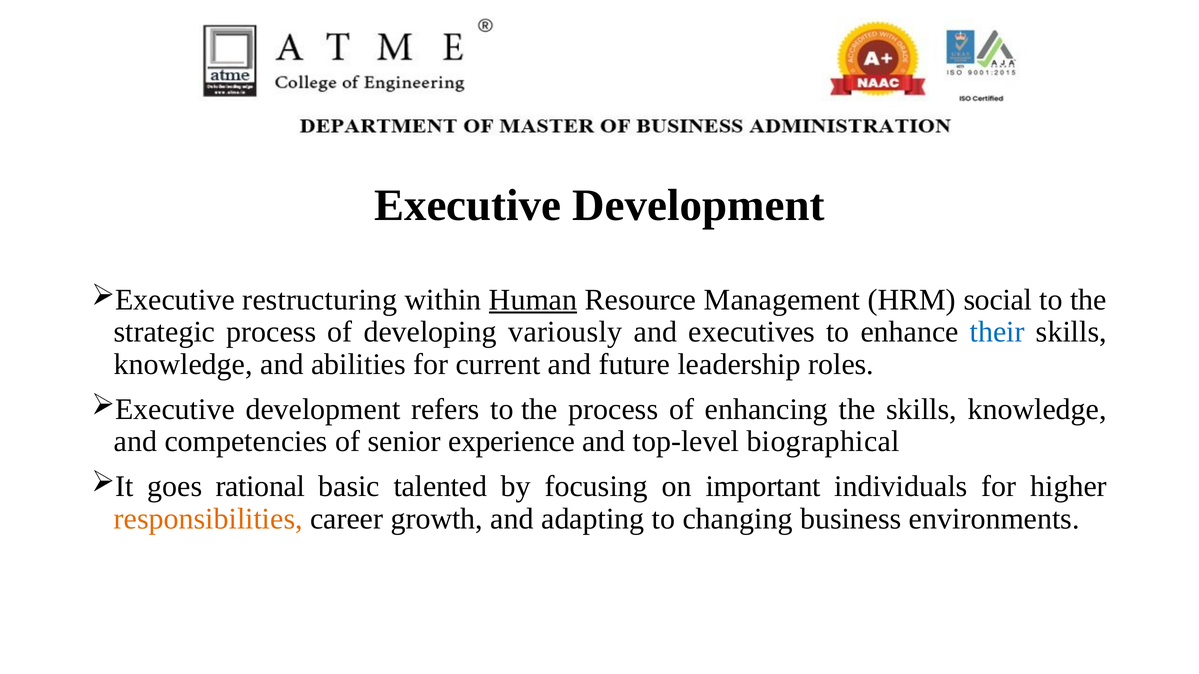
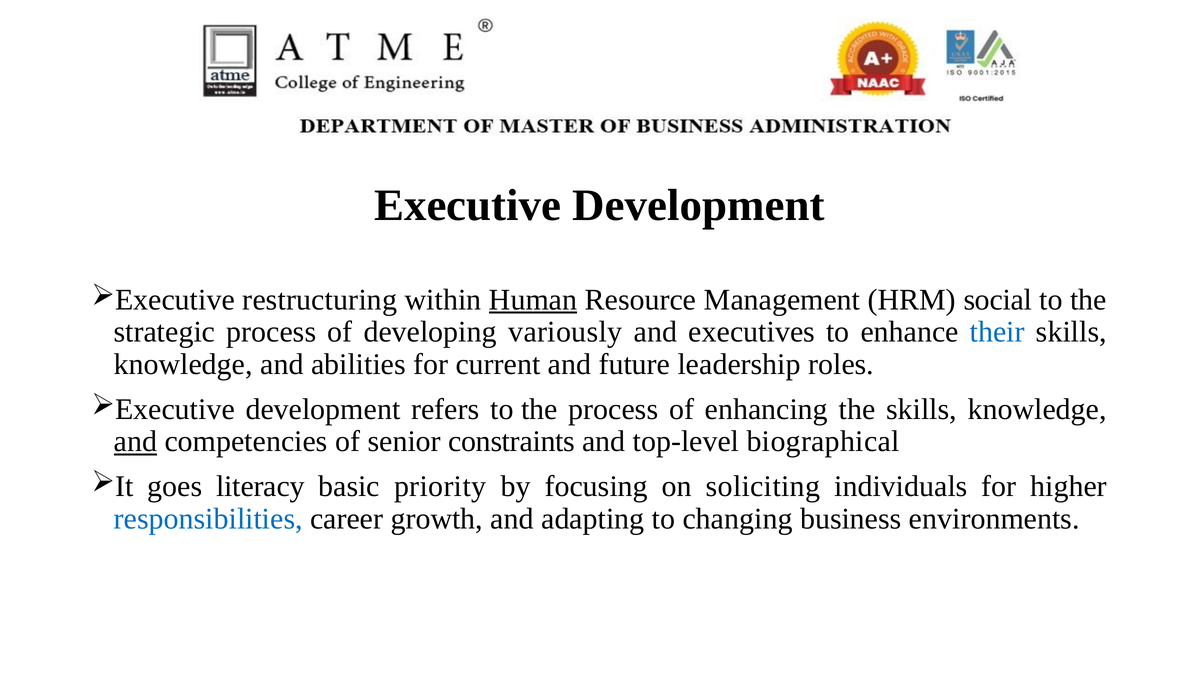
and underline: none -> present (136, 442)
experience: experience -> constraints (512, 442)
rational: rational -> literacy (260, 487)
talented: talented -> priority (440, 487)
important: important -> soliciting (763, 487)
responsibilities colour: orange -> blue (208, 519)
